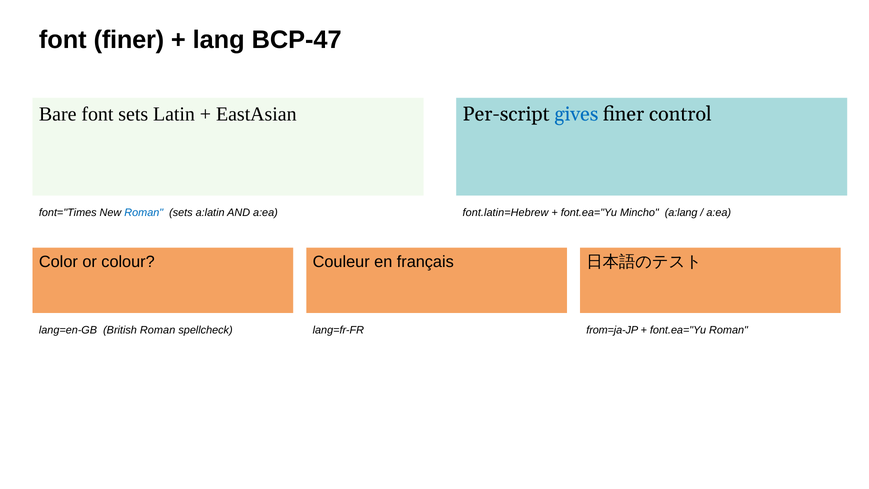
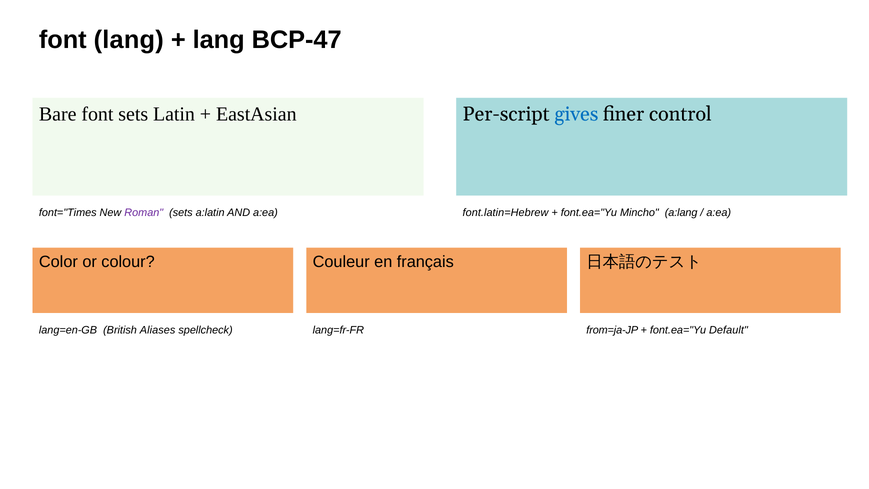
font finer: finer -> lang (129, 40)
Roman colour: blue -> purple (144, 212)
British Roman: Roman -> Aliases (158, 330)
font.ea="Yu Roman: Roman -> Default (728, 330)
